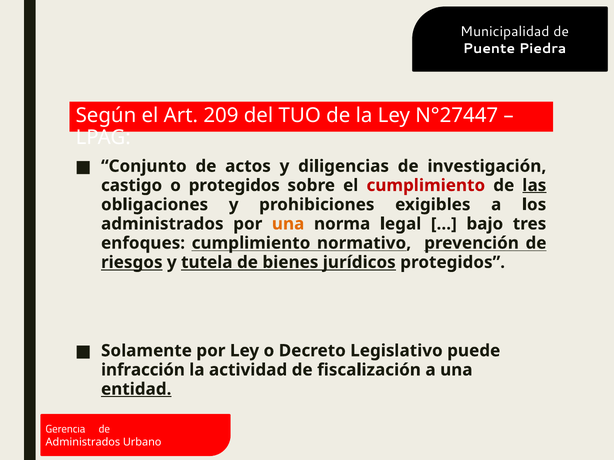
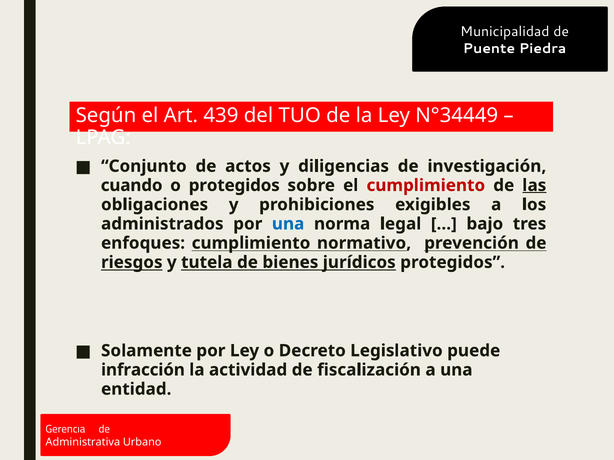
209: 209 -> 439 (221, 116)
N°27447: N°27447 -> N°34449 (457, 116)
castigo: castigo -> cuando (132, 186)
una colour: orange -> blue (288, 224)
entidad underline: present -> none (136, 390)
Administrados: Administrados -> Administrativa (83, 443)
